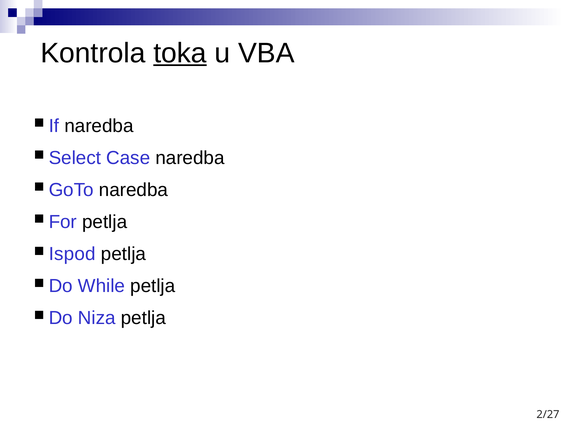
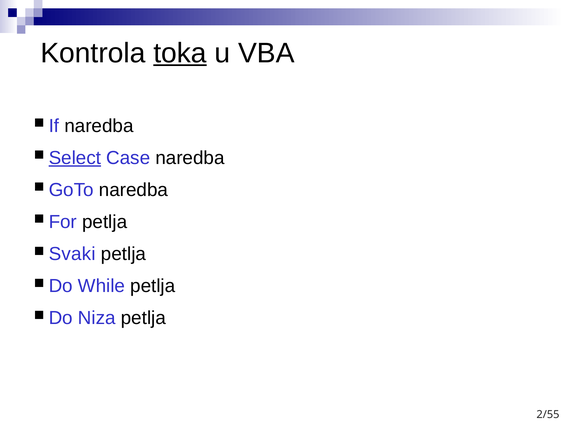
Select underline: none -> present (75, 158)
Ispod: Ispod -> Svaki (72, 254)
2/27: 2/27 -> 2/55 (548, 414)
